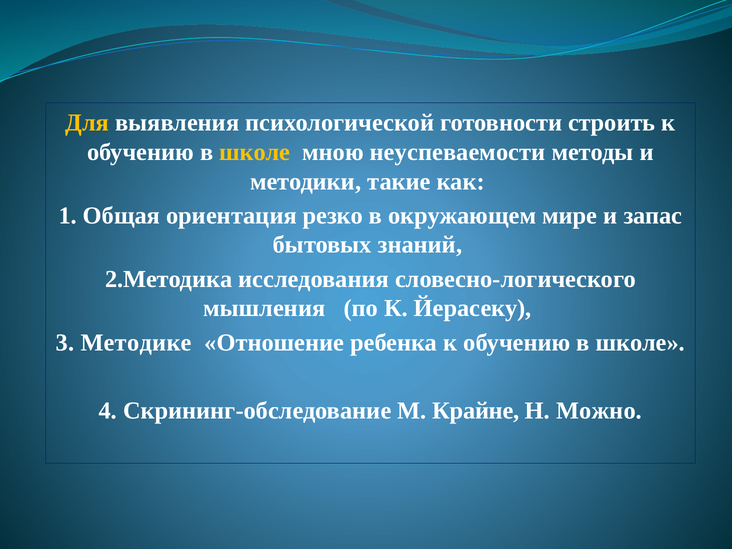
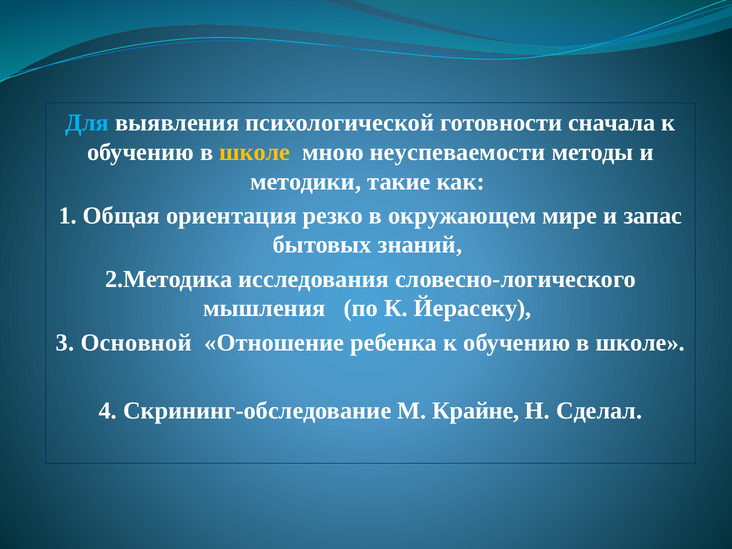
Для colour: yellow -> light blue (87, 123)
строить: строить -> сначала (612, 123)
Методике: Методике -> Основной (136, 342)
Можно: Можно -> Сделал (599, 411)
